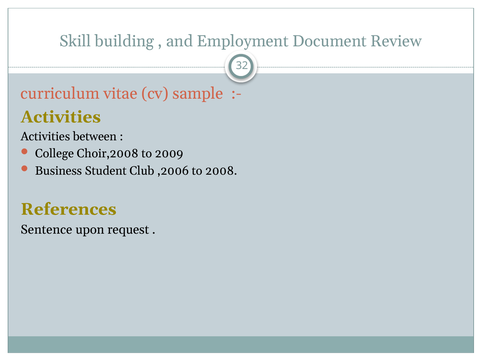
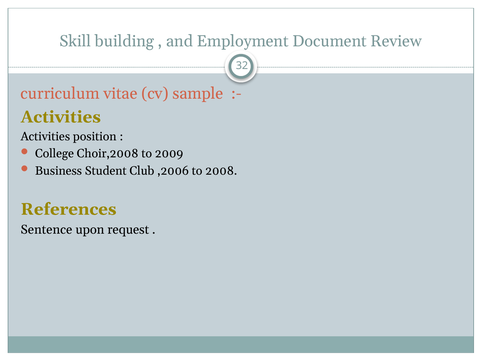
between: between -> position (95, 137)
